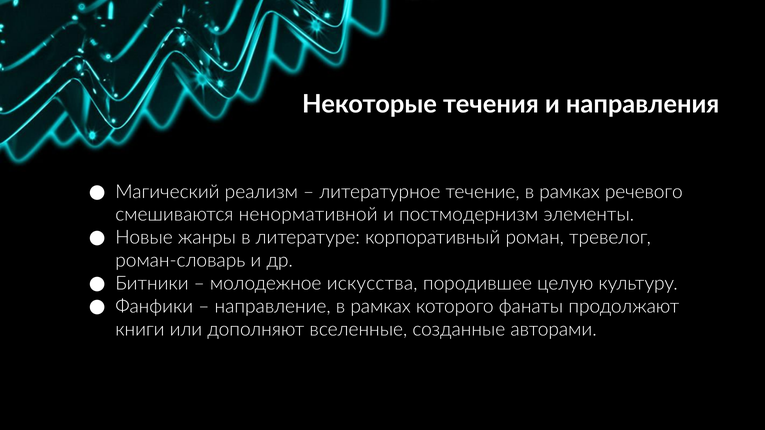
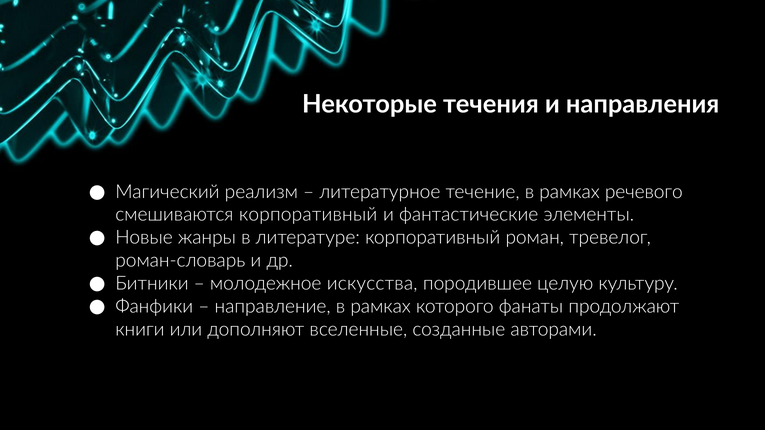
смешиваются ненормативной: ненормативной -> корпоративный (308, 215)
постмодернизм: постмодернизм -> фантастические (469, 215)
